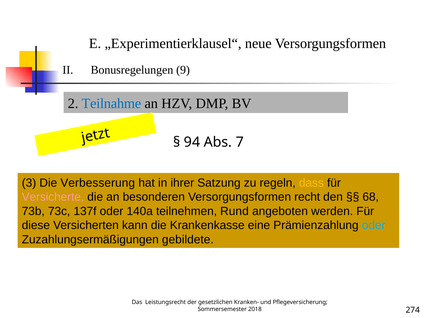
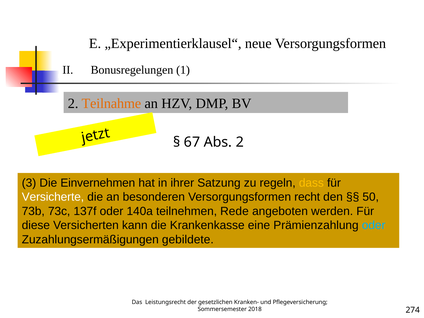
9: 9 -> 1 (183, 70)
Teilnahme colour: blue -> orange (111, 103)
94: 94 -> 67 (192, 142)
Abs 7: 7 -> 2 (240, 142)
Verbesserung: Verbesserung -> Einvernehmen (98, 183)
Versicherte colour: pink -> white (53, 197)
68: 68 -> 50 (371, 197)
Rund: Rund -> Rede (234, 211)
